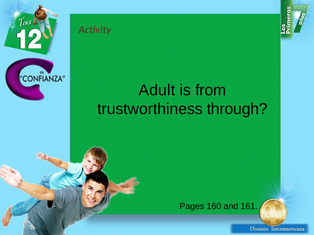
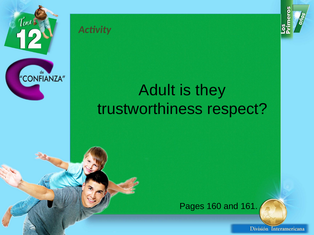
from: from -> they (211, 90)
through: through -> respect (237, 109)
